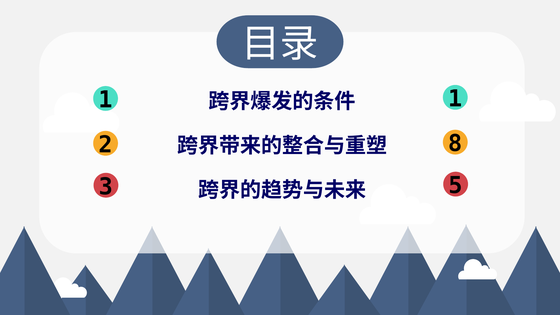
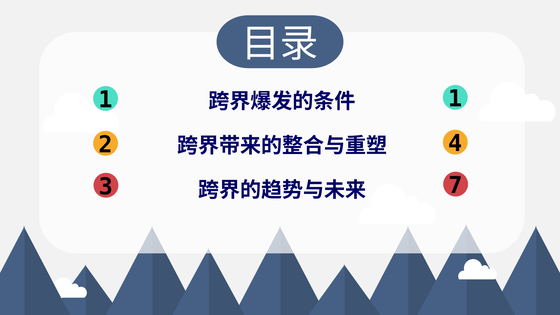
8: 8 -> 4 (455, 144)
5: 5 -> 7 (455, 186)
